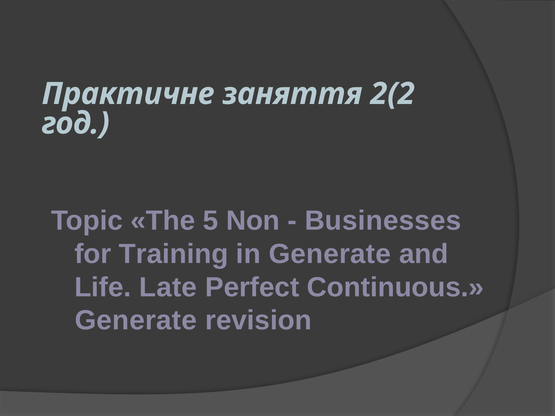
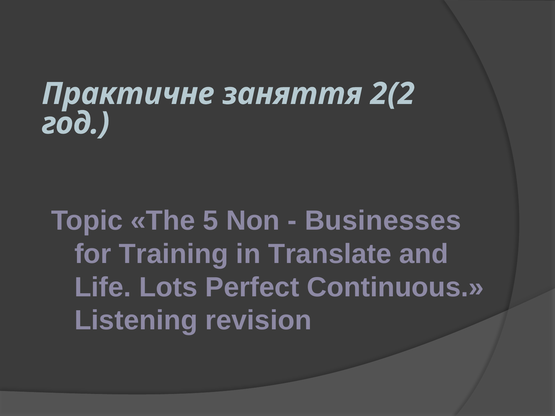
in Generate: Generate -> Translate (330, 254)
Late: Late -> Lots (168, 287)
Generate: Generate -> Listening (136, 321)
